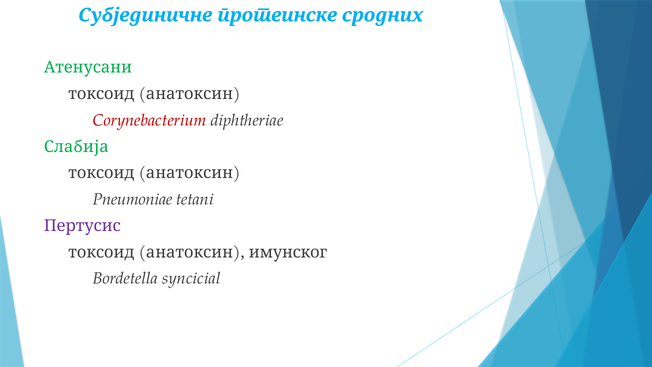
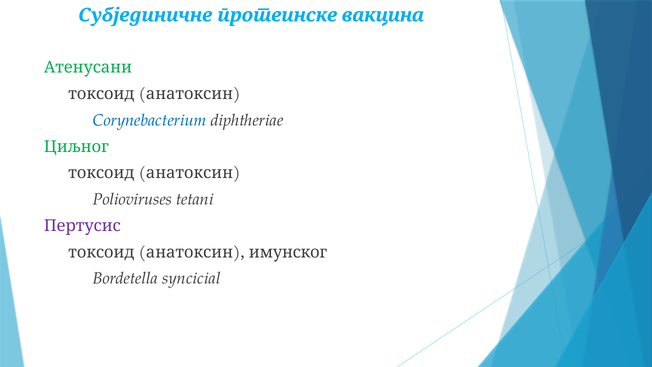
сродних: сродних -> вакцина (383, 15)
Corynebacterium colour: red -> blue (150, 120)
Слабија: Слабија -> Циљног (76, 147)
Pneumoniae: Pneumoniae -> Polioviruses (133, 199)
